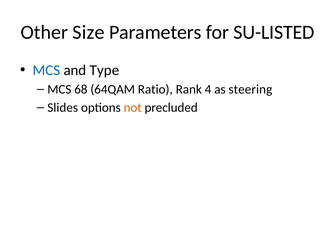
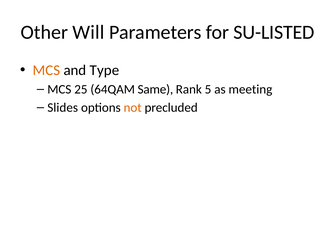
Size: Size -> Will (88, 32)
MCS colour: blue -> orange (46, 70)
68: 68 -> 25 (81, 89)
Ratio: Ratio -> Same (155, 89)
4: 4 -> 5 (208, 89)
steering: steering -> meeting (250, 89)
